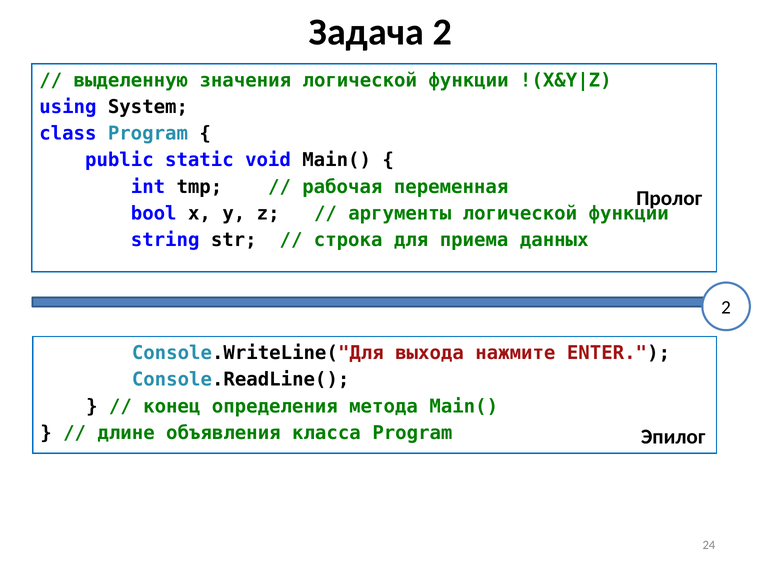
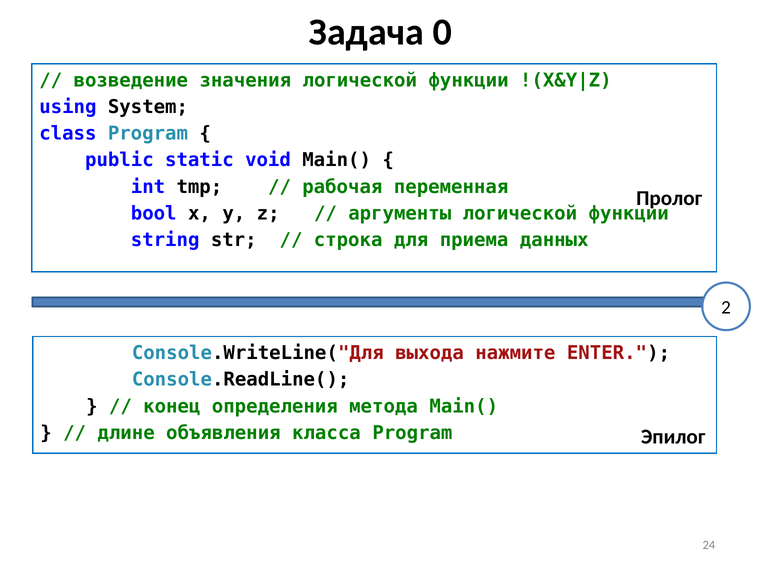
Задача 2: 2 -> 0 (442, 32)
выделенную: выделенную -> возведение (131, 80)
